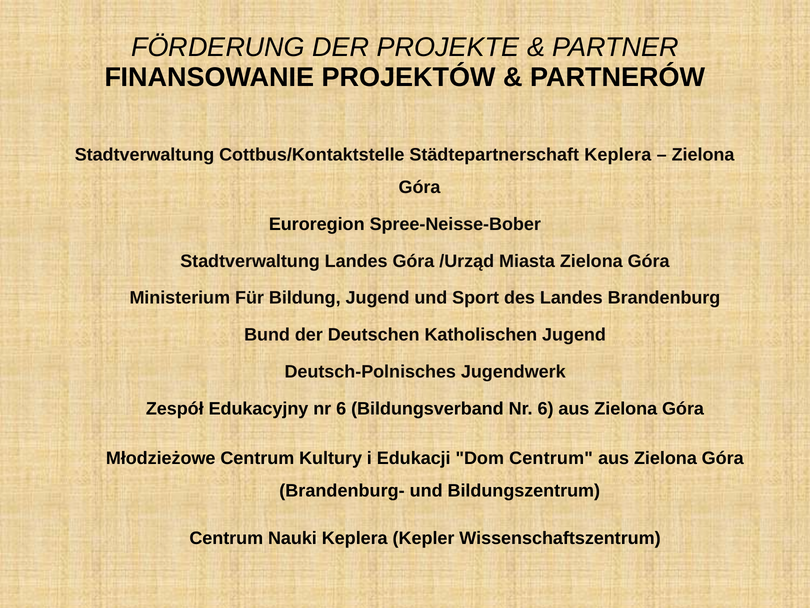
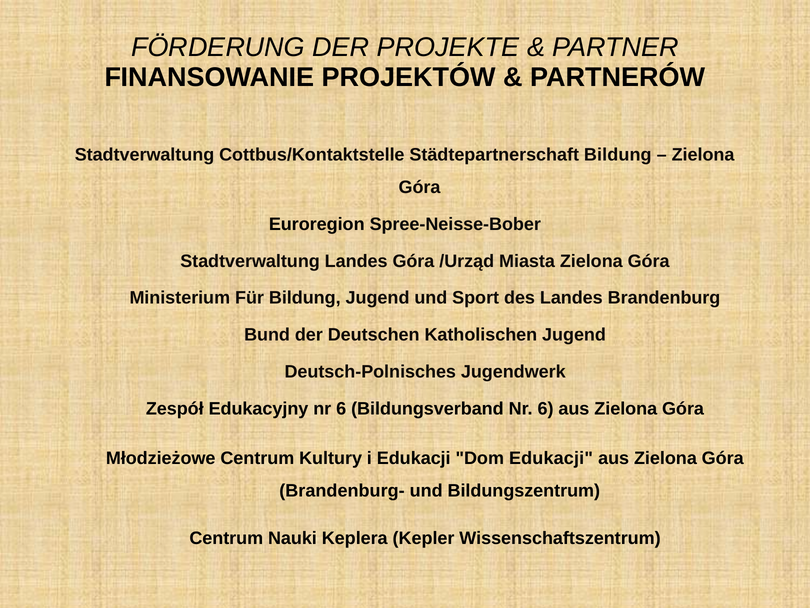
Städtepartnerschaft Keplera: Keplera -> Bildung (618, 155)
Dom Centrum: Centrum -> Edukacji (551, 458)
